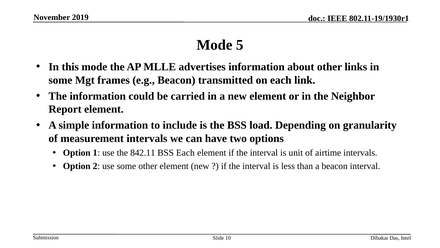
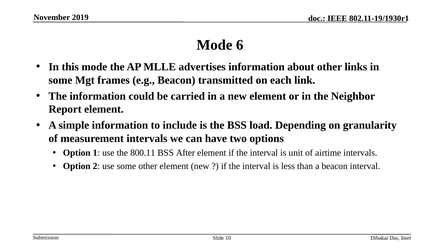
5: 5 -> 6 (240, 45)
842.11: 842.11 -> 800.11 (143, 153)
BSS Each: Each -> After (186, 153)
